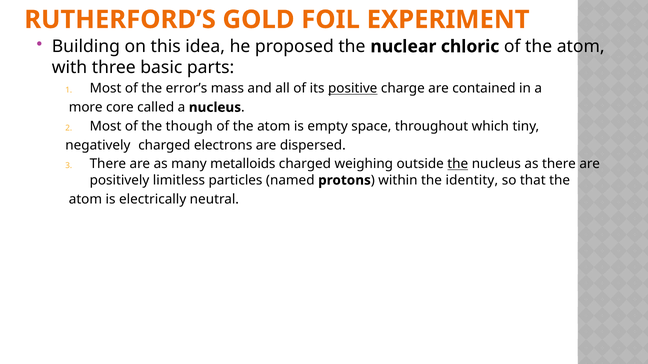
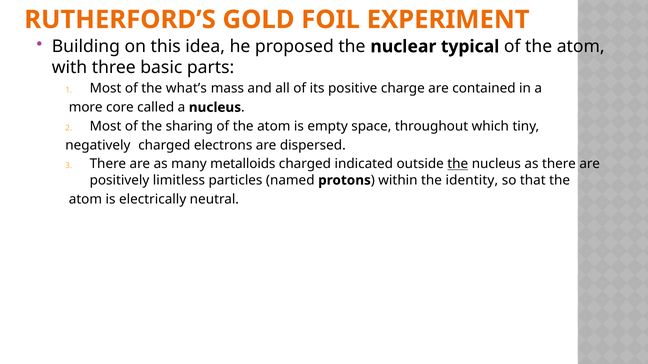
chloric: chloric -> typical (470, 47)
error’s: error’s -> what’s (186, 89)
positive underline: present -> none (353, 89)
though: though -> sharing (189, 126)
weighing: weighing -> indicated (364, 164)
